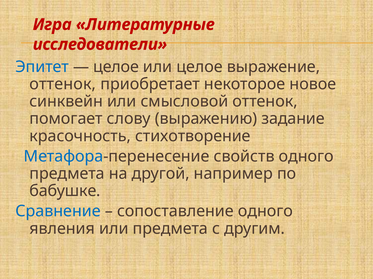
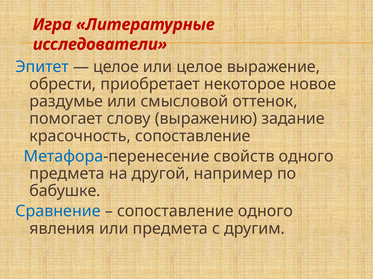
оттенок: оттенок -> обрести (63, 84)
синквейн: синквейн -> раздумье (66, 102)
красочность стихотворение: стихотворение -> сопоставление (193, 136)
